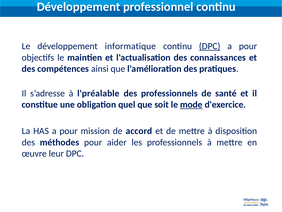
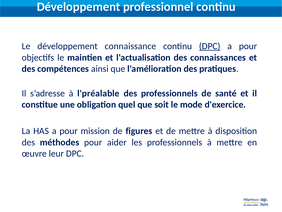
informatique: informatique -> connaissance (130, 46)
mode underline: present -> none (191, 104)
accord: accord -> figures (139, 131)
